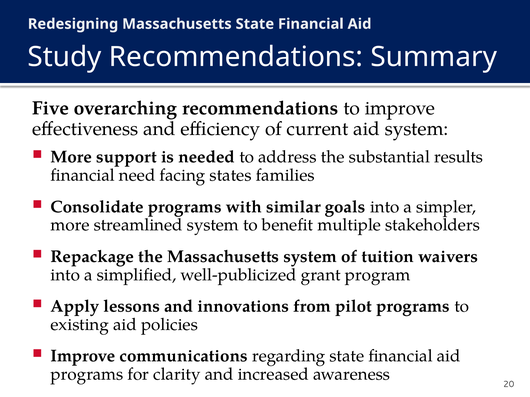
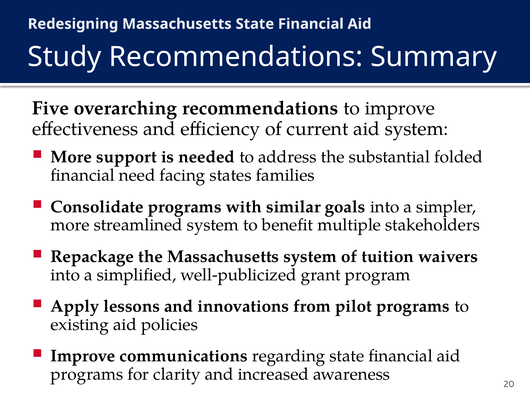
results: results -> folded (459, 157)
